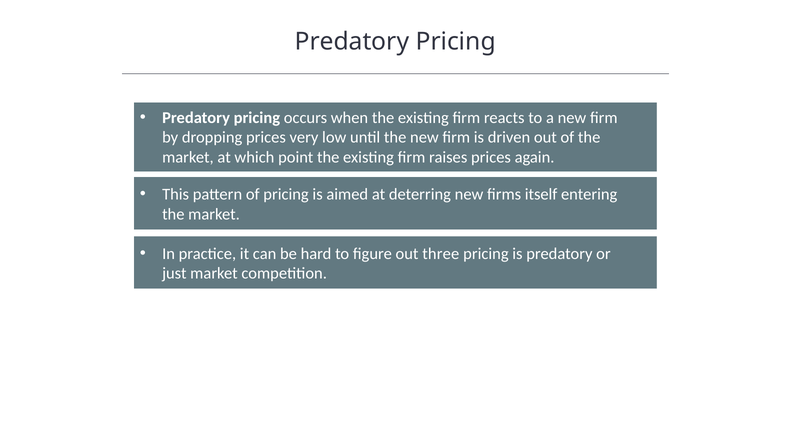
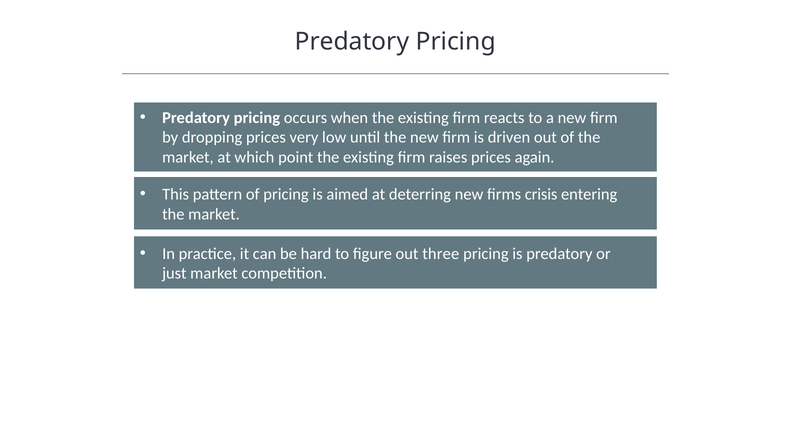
itself: itself -> crisis (541, 194)
